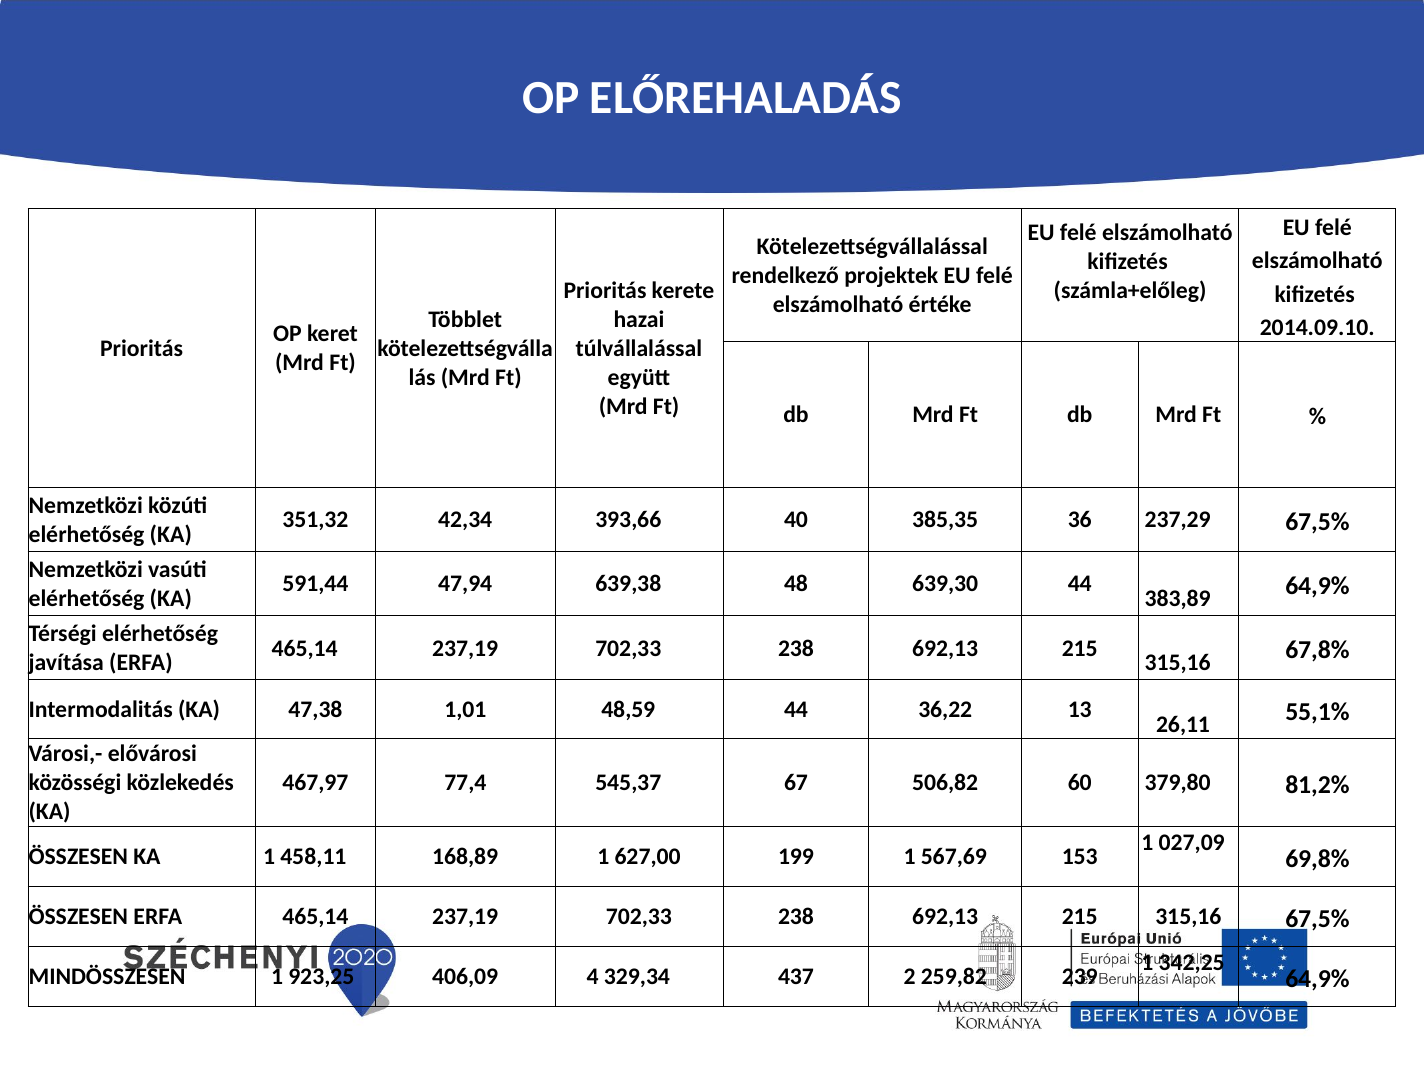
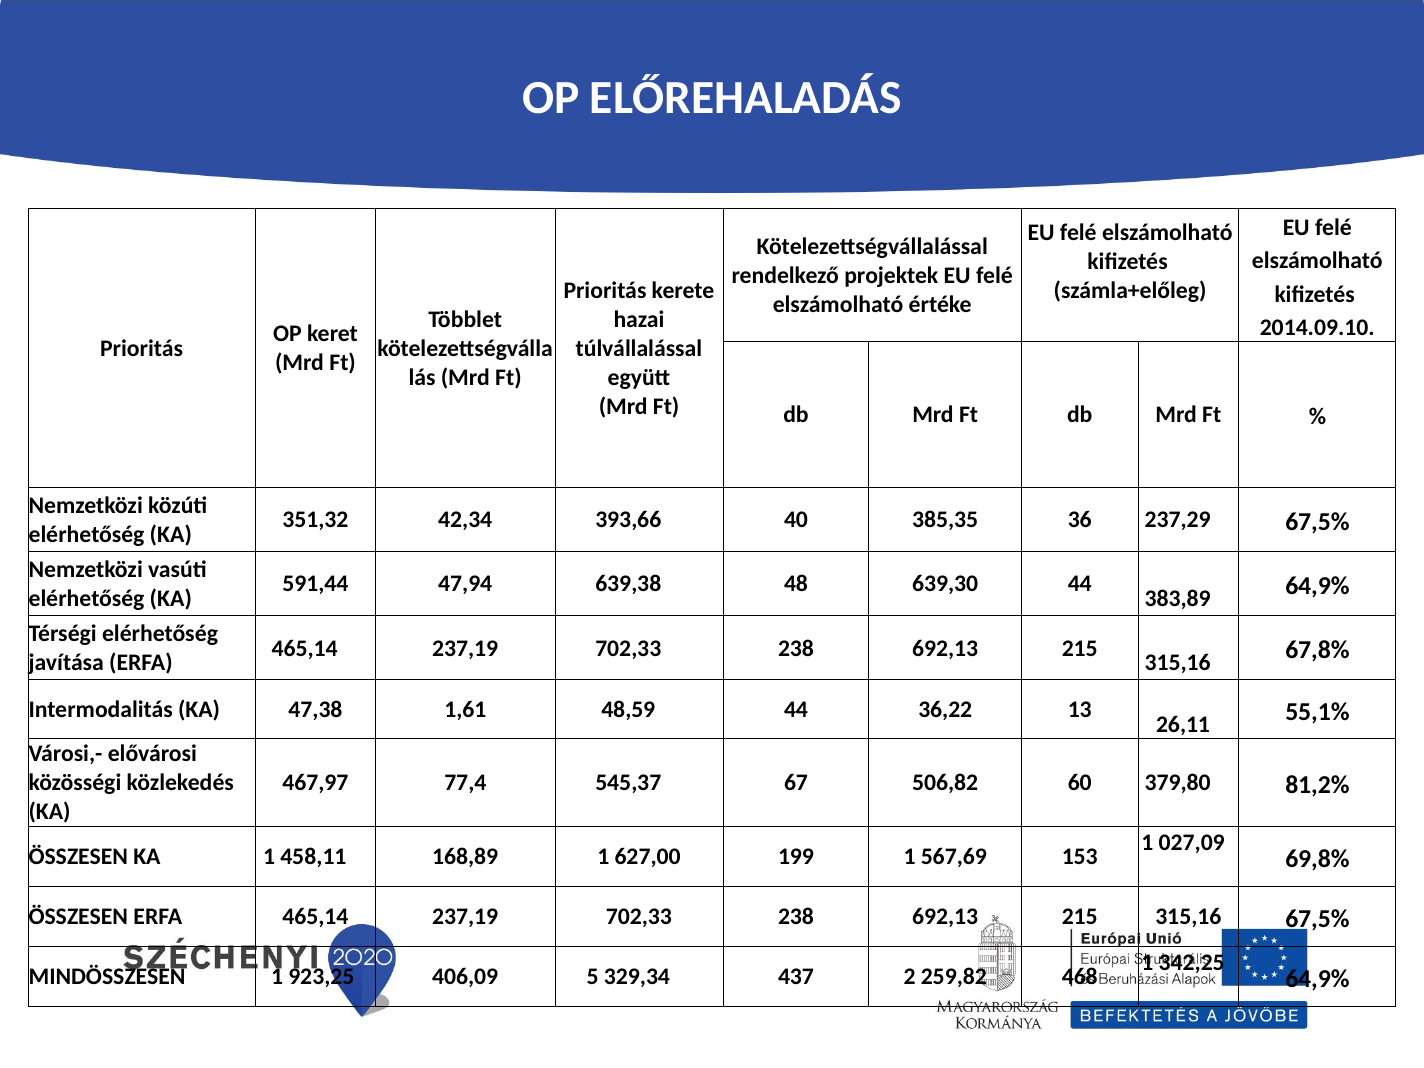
1,01: 1,01 -> 1,61 (465, 710)
4: 4 -> 5 (593, 977)
239: 239 -> 468 (1080, 977)
